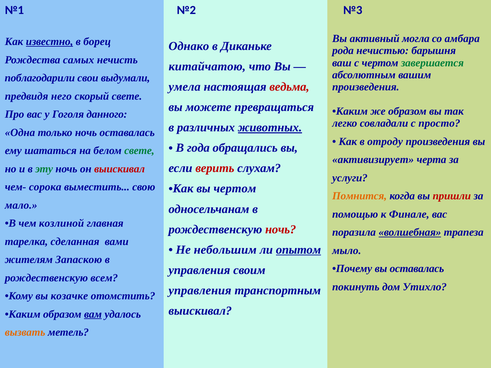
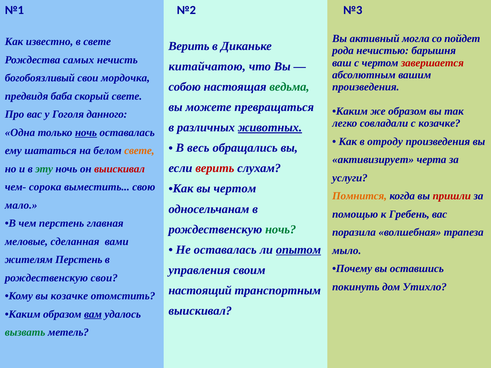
амбара: амбара -> пойдет (462, 39)
известно underline: present -> none (50, 42)
в борец: борец -> свете (97, 42)
Однако: Однако -> Верить (189, 46)
завершается colour: green -> red (432, 63)
поблагодарили: поблагодарили -> богобоязливый (40, 78)
выдумали: выдумали -> мордочка (125, 78)
умела: умела -> собою (185, 87)
ведьма colour: red -> green (289, 87)
него: него -> баба (61, 96)
с просто: просто -> козачке (439, 123)
ночь underline: none -> present (86, 133)
года: года -> весь (198, 148)
свете colour: green -> orange (139, 151)
Финале: Финале -> Гребень (409, 214)
чем козлиной: козлиной -> перстень (62, 223)
ночь colour: red -> green (281, 229)
волшебная underline: present -> none (410, 232)
тарелка: тарелка -> меловые (26, 242)
Не небольшим: небольшим -> оставалась (225, 250)
жителям Запаскою: Запаскою -> Перстень (79, 260)
вы оставалась: оставалась -> оставшись (417, 269)
рождественскую всем: всем -> свои (104, 278)
управления: управления -> настоящий (200, 291)
вызвать colour: orange -> green (25, 332)
